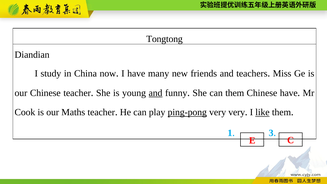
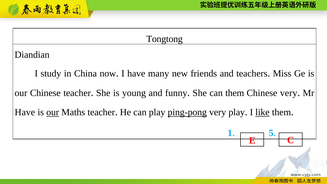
and underline: present -> none (156, 93)
Chinese have: have -> very (289, 93)
Cook: Cook -> Have (25, 112)
our underline: none -> present (53, 112)
very very: very -> play (237, 112)
3: 3 -> 5 (271, 133)
